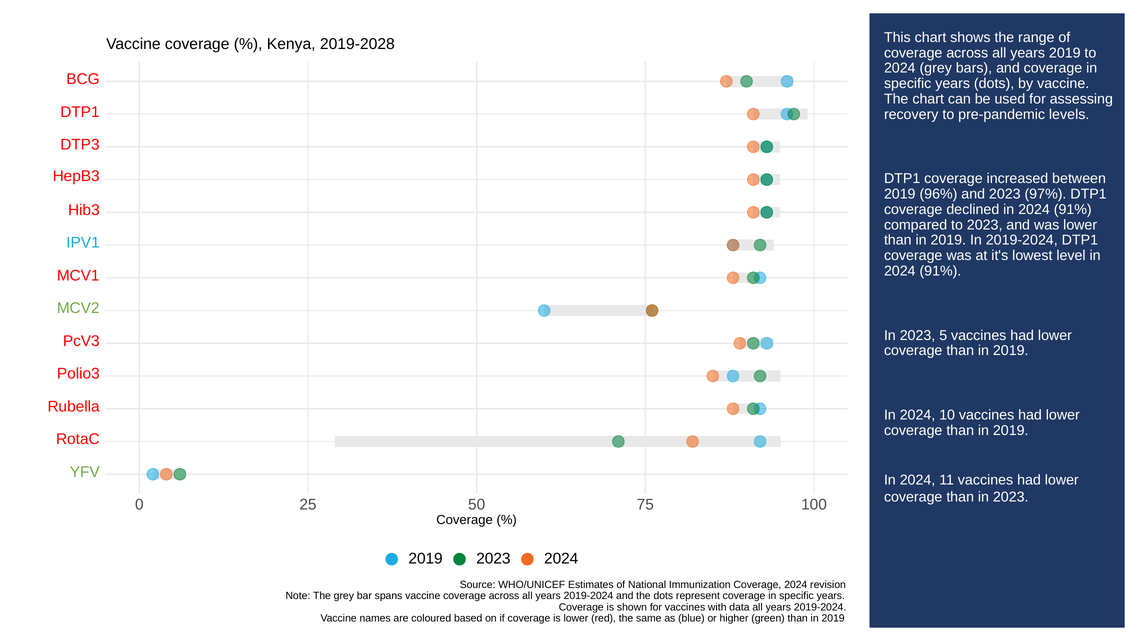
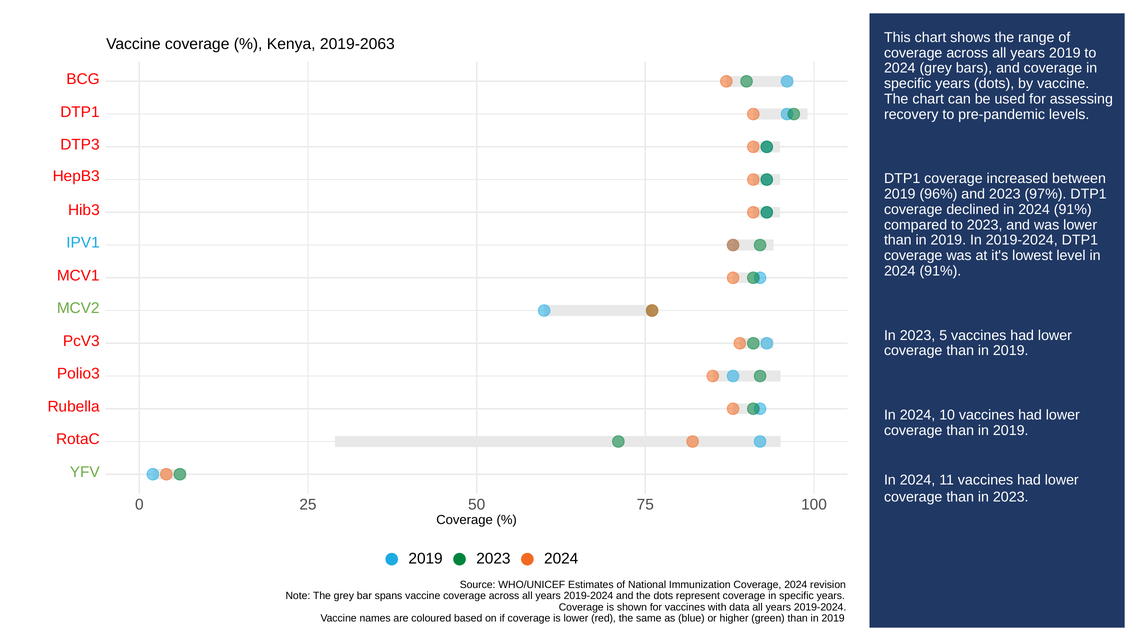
2019-2028: 2019-2028 -> 2019-2063 (357, 44)
